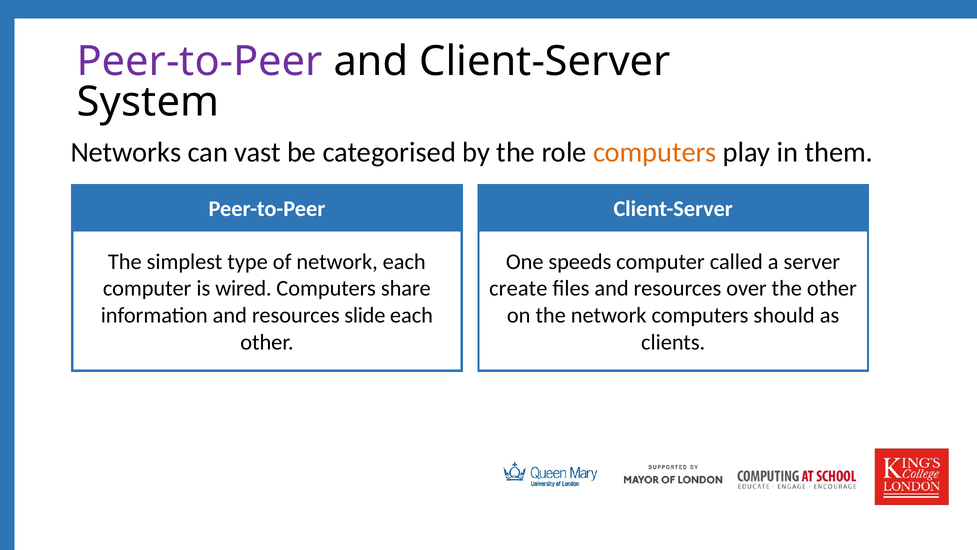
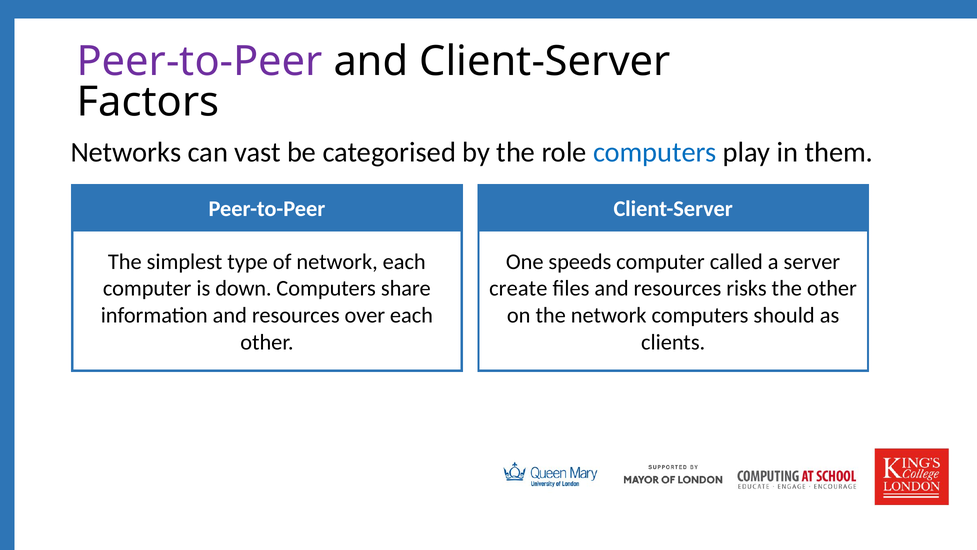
System: System -> Factors (148, 102)
computers colour: orange -> blue (655, 152)
wired: wired -> down (243, 288)
over: over -> risks (747, 288)
slide: slide -> over (365, 315)
